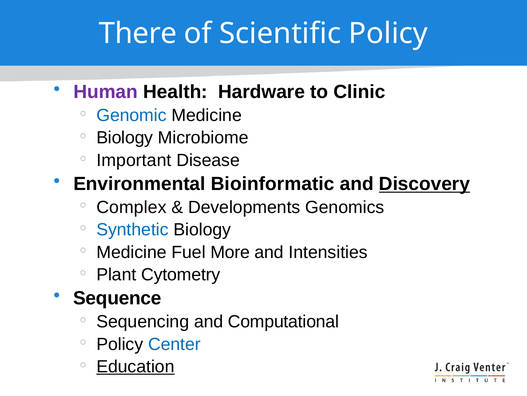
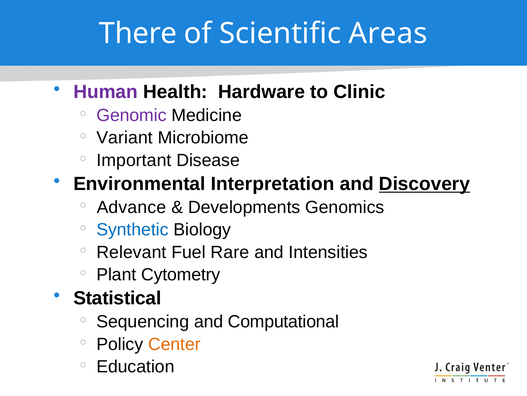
Scientific Policy: Policy -> Areas (388, 33)
Genomic colour: blue -> purple (132, 115)
Biology: Biology -> Variant (125, 138)
Bioinformatic: Bioinformatic -> Interpretation (273, 184)
Complex: Complex -> Advance (131, 207)
Medicine: Medicine -> Relevant (131, 252)
More: More -> Rare (230, 252)
Sequence: Sequence -> Statistical (117, 298)
Center colour: blue -> orange (174, 344)
Education underline: present -> none (135, 366)
